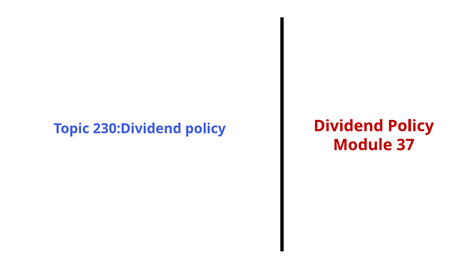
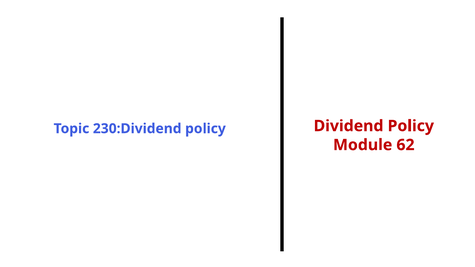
37: 37 -> 62 (405, 145)
